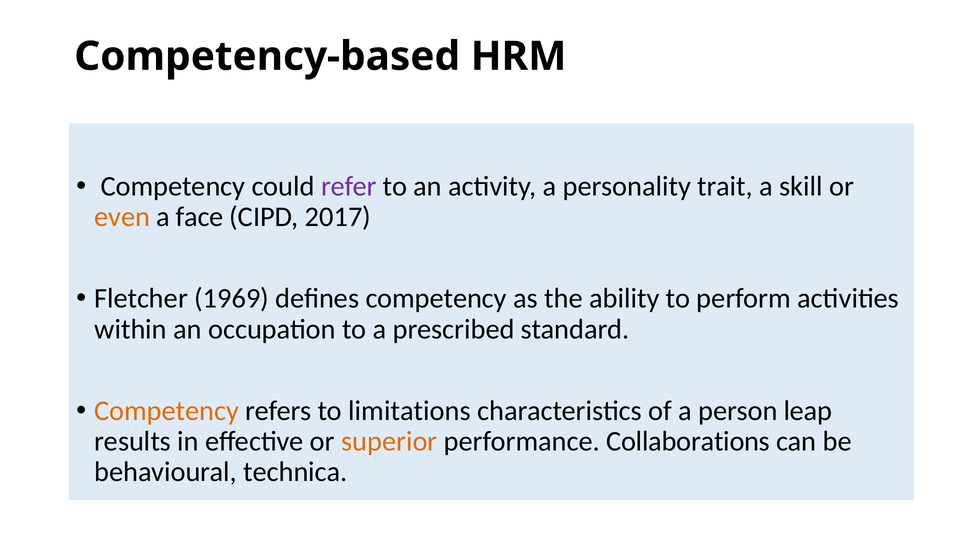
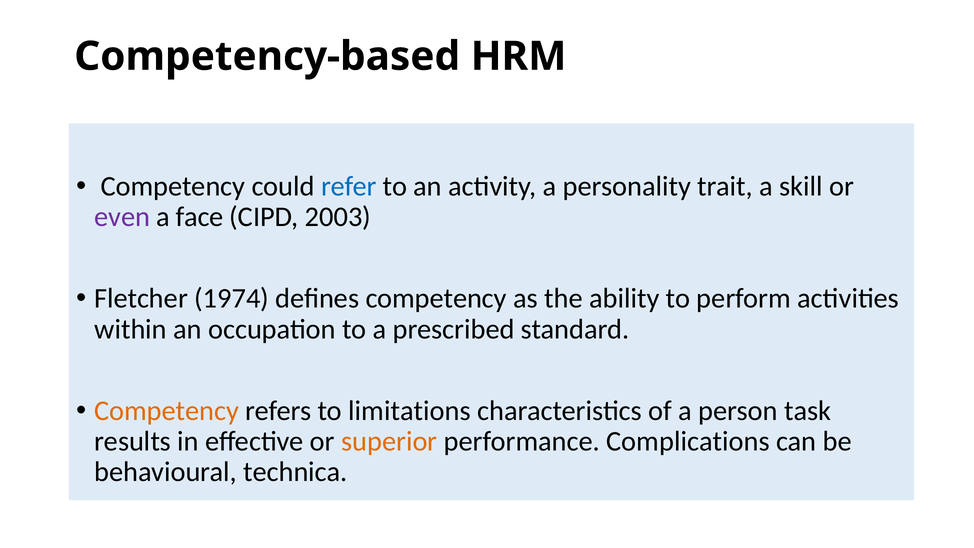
refer colour: purple -> blue (349, 186)
even colour: orange -> purple (122, 217)
2017: 2017 -> 2003 (338, 217)
1969: 1969 -> 1974 (232, 298)
leap: leap -> task (808, 411)
Collaborations: Collaborations -> Complications (688, 441)
